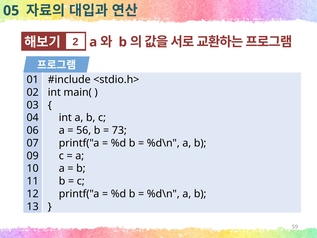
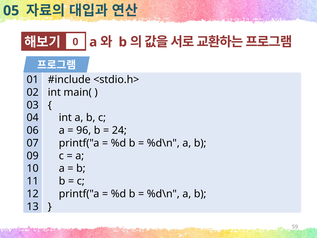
2: 2 -> 0 (75, 42)
56: 56 -> 96 (84, 130)
73: 73 -> 24 (119, 130)
